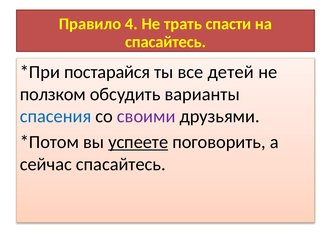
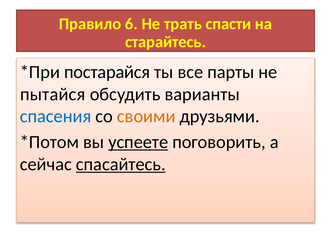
4: 4 -> 6 (131, 24)
спасайтесь: спасайтесь -> старайтесь (166, 42)
детей: детей -> парты (231, 72)
ползком: ползком -> пытайся (53, 94)
своими colour: purple -> orange (146, 116)
спасайтесь underline: none -> present (121, 164)
